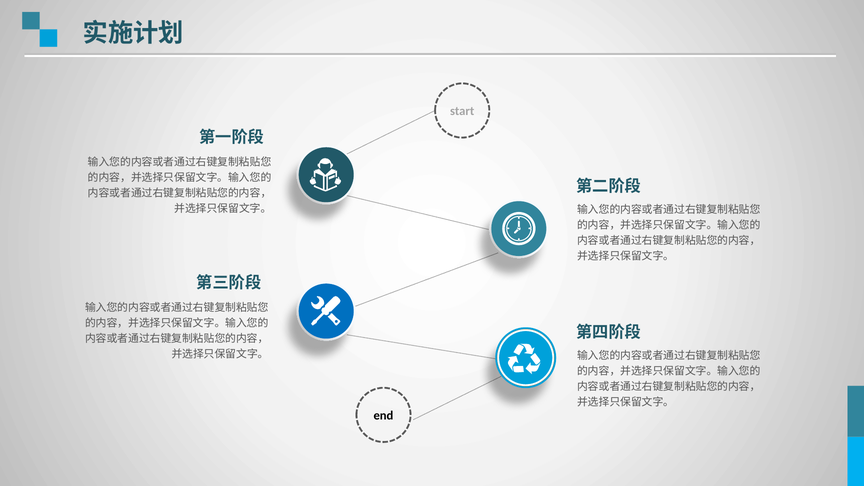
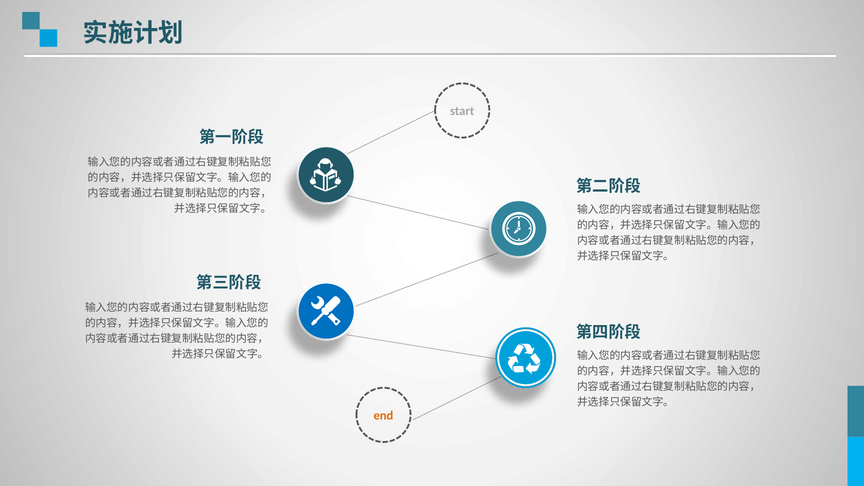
end colour: black -> orange (383, 416)
